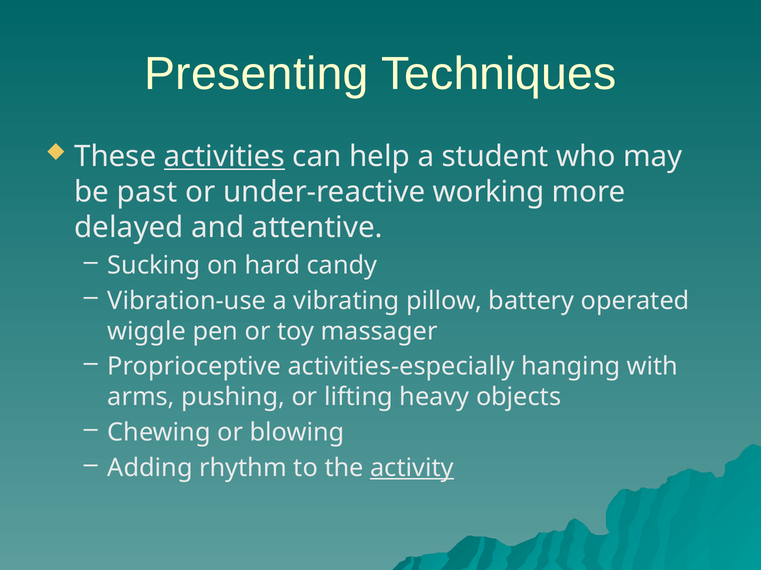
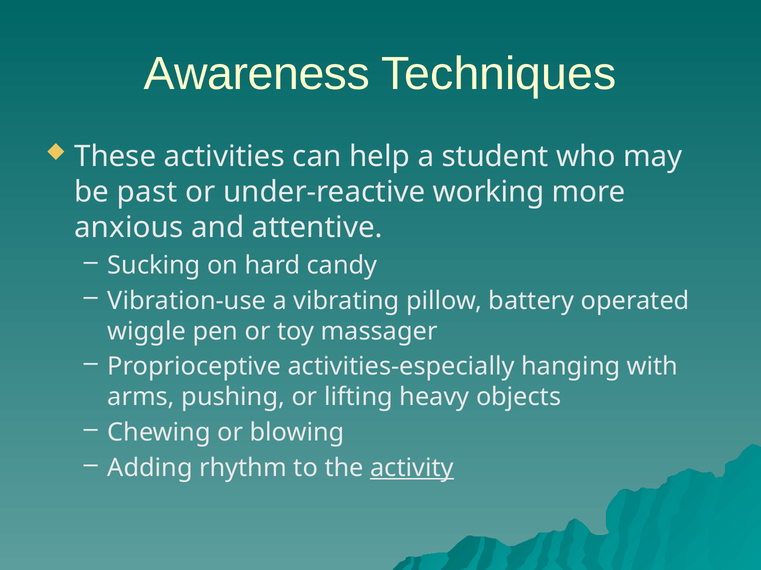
Presenting: Presenting -> Awareness (257, 74)
activities underline: present -> none (224, 157)
delayed: delayed -> anxious (129, 228)
